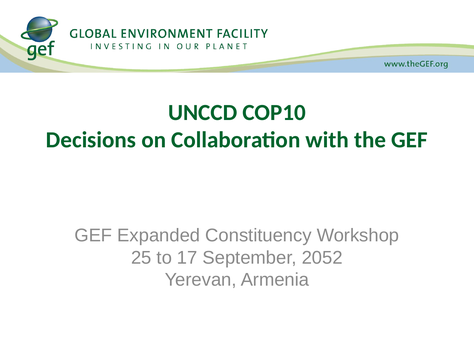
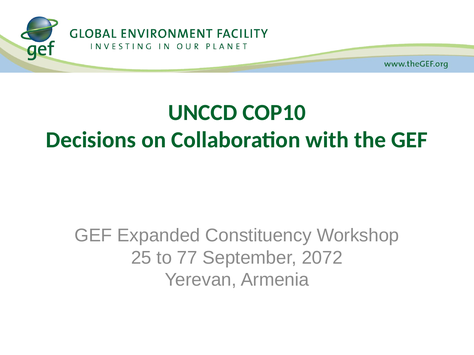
17: 17 -> 77 (187, 258)
2052: 2052 -> 2072 (322, 258)
